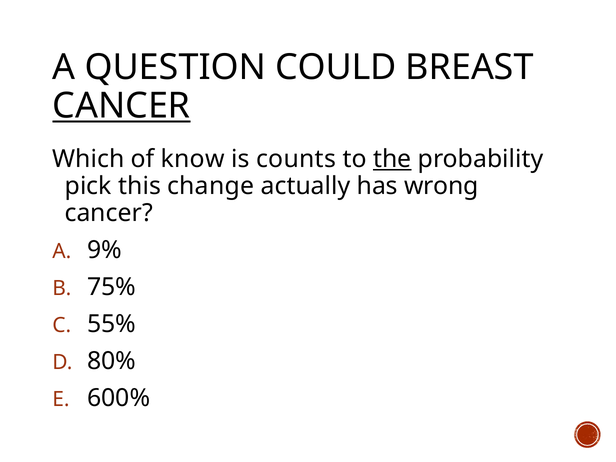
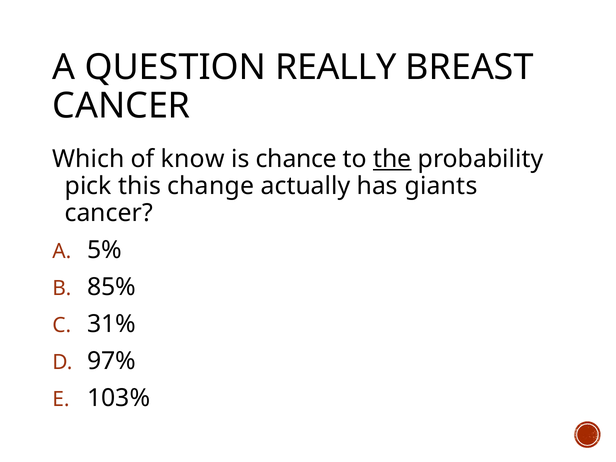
COULD: COULD -> REALLY (336, 67)
CANCER underline: present -> none (121, 106)
counts: counts -> chance (296, 159)
wrong: wrong -> giants (441, 186)
9%: 9% -> 5% (104, 250)
75%: 75% -> 85% (111, 287)
55%: 55% -> 31% (111, 324)
80%: 80% -> 97% (111, 361)
600%: 600% -> 103% (119, 398)
